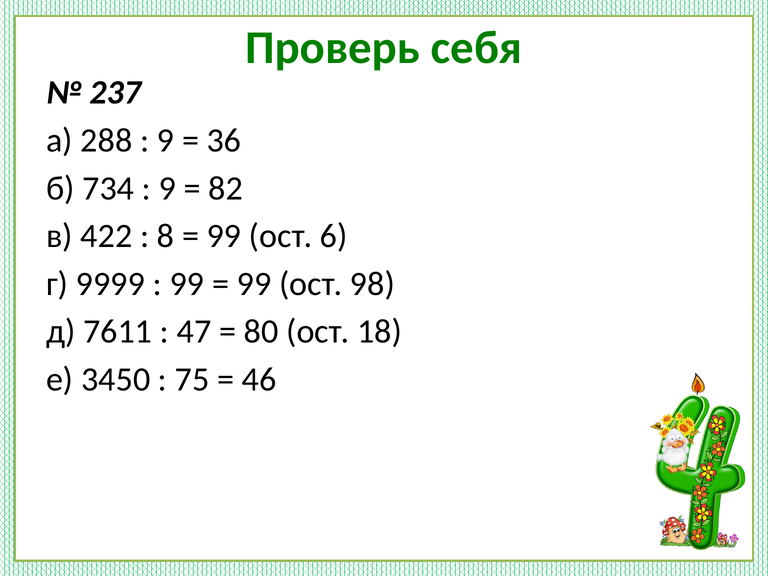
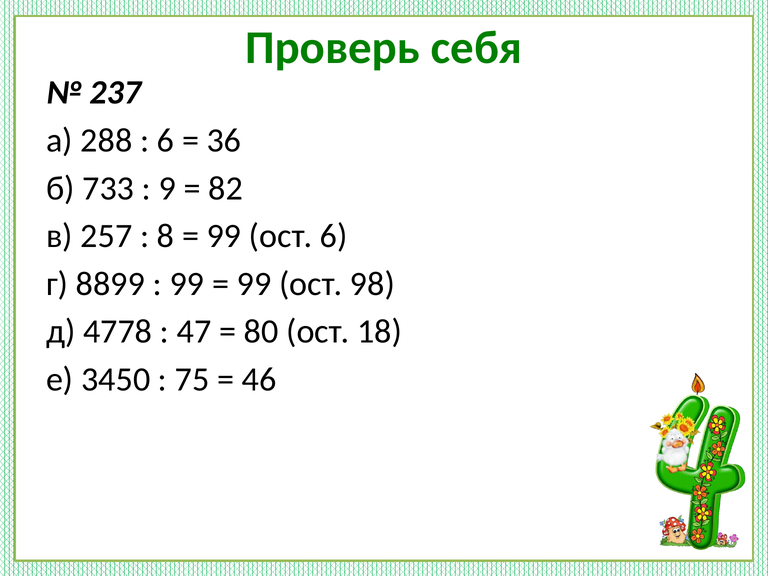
9: 9 -> 6 (166, 141)
734: 734 -> 733 (108, 188)
422: 422 -> 257 (106, 236)
9999: 9999 -> 8899 (110, 284)
7611: 7611 -> 4778 (118, 332)
